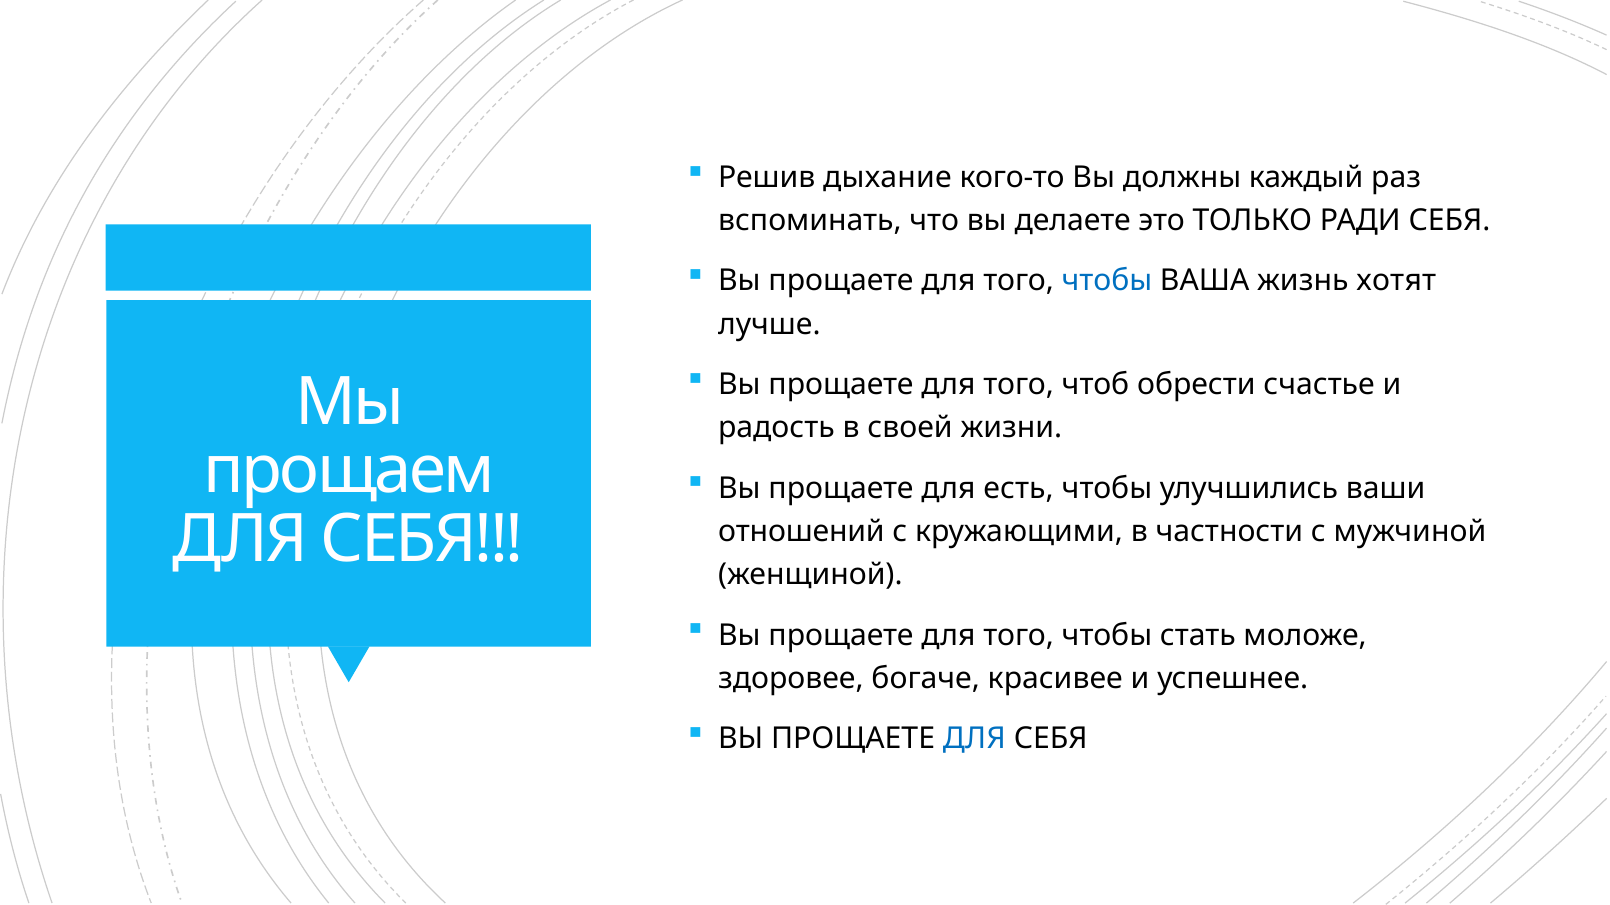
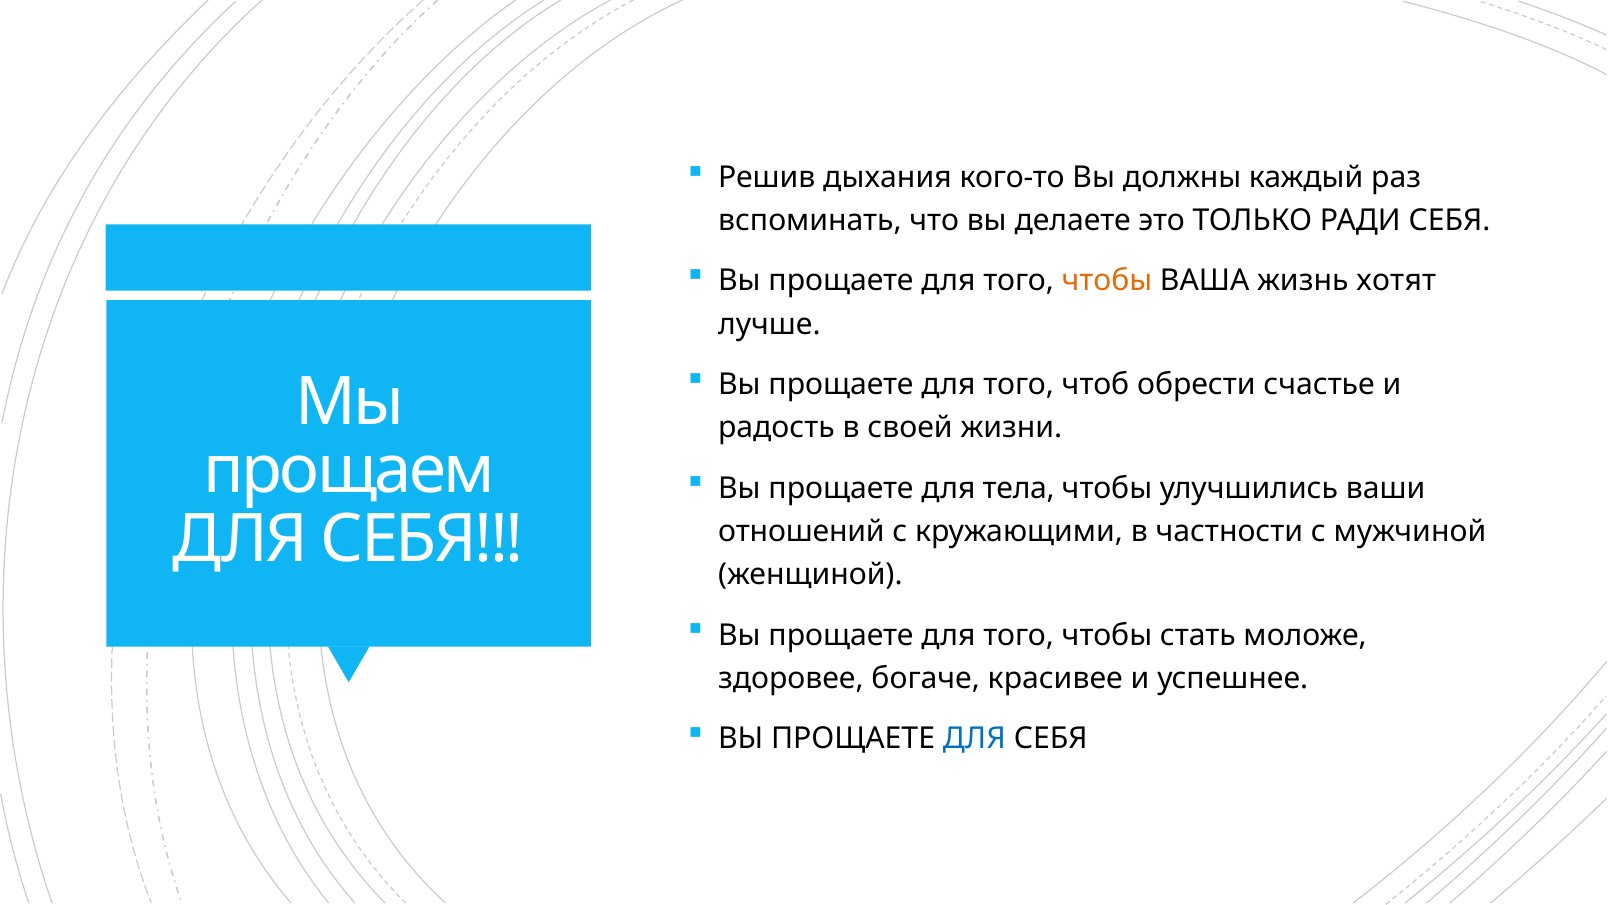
дыхание: дыхание -> дыхания (887, 177)
чтобы colour: blue -> orange (1107, 281)
есть: есть -> тела (1019, 488)
